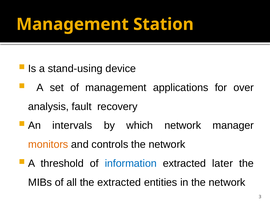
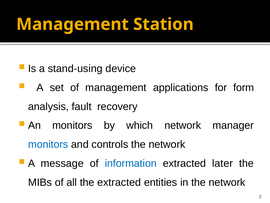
over: over -> form (244, 87)
An intervals: intervals -> monitors (72, 125)
monitors colour: orange -> blue (48, 144)
threshold: threshold -> message (62, 163)
